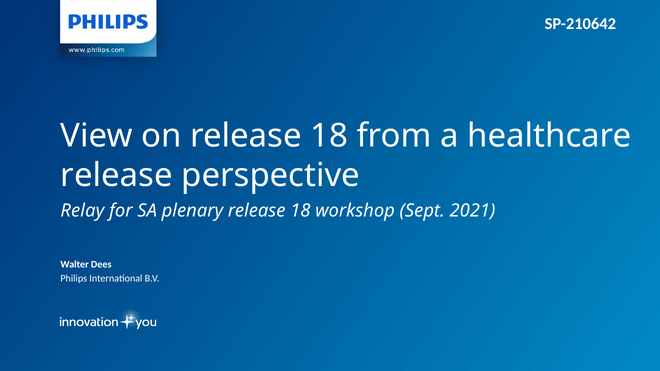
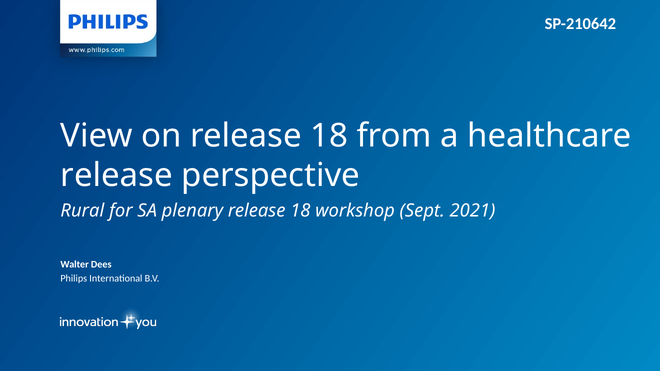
Relay: Relay -> Rural (82, 211)
